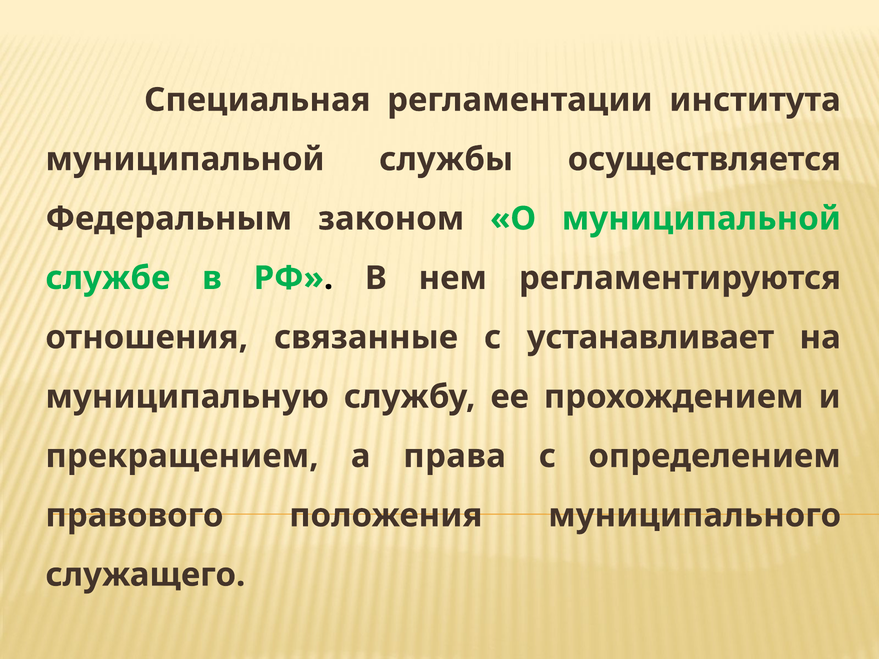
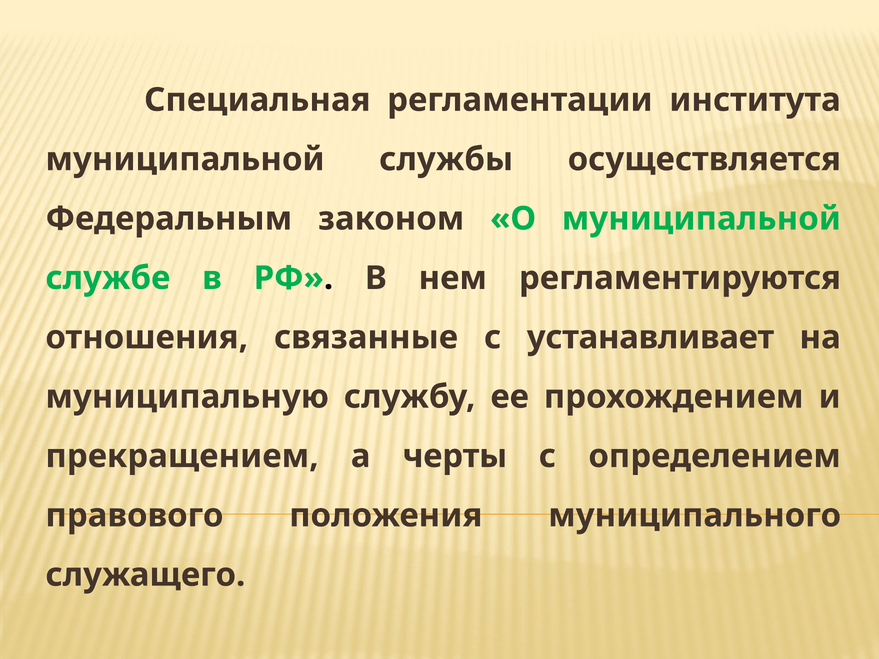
права: права -> черты (455, 456)
